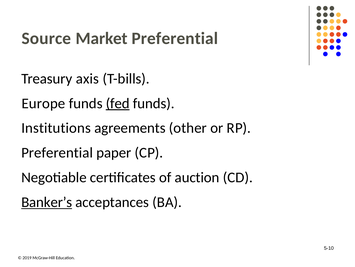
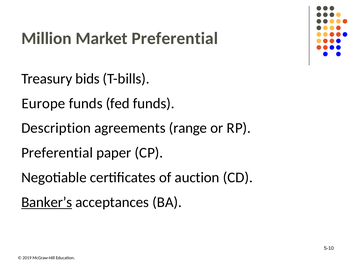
Source: Source -> Million (46, 38)
axis: axis -> bids (88, 78)
fed underline: present -> none (118, 103)
Institutions: Institutions -> Description (56, 128)
other: other -> range (188, 128)
